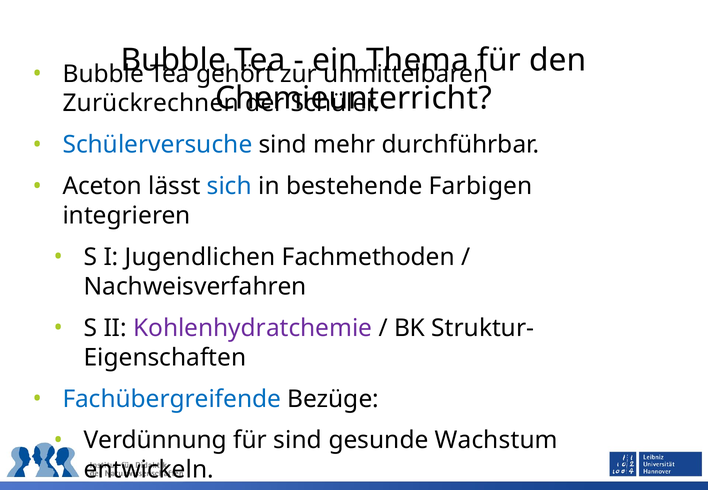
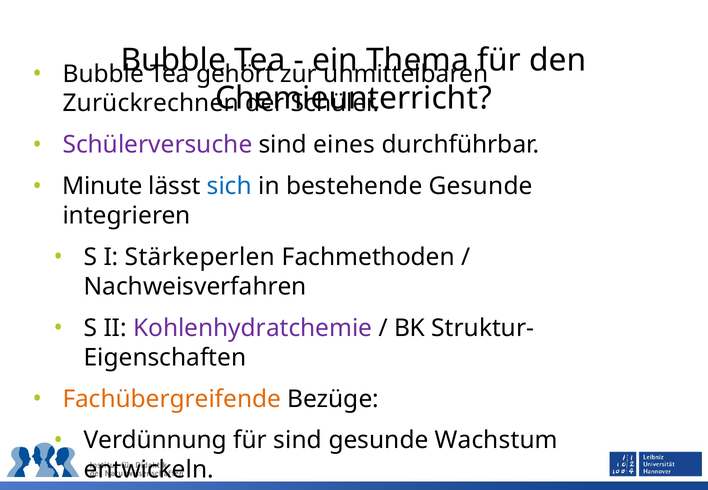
Schülerversuche colour: blue -> purple (157, 145)
mehr: mehr -> eines (344, 145)
Aceton: Aceton -> Minute (102, 186)
bestehende Farbigen: Farbigen -> Gesunde (481, 186)
Jugendlichen: Jugendlichen -> Stärkeperlen (200, 257)
Fachübergreifende colour: blue -> orange (172, 399)
